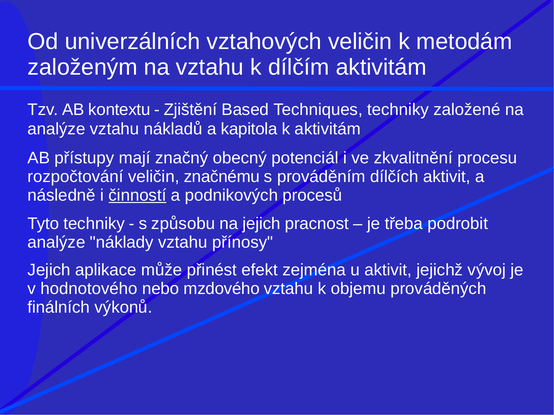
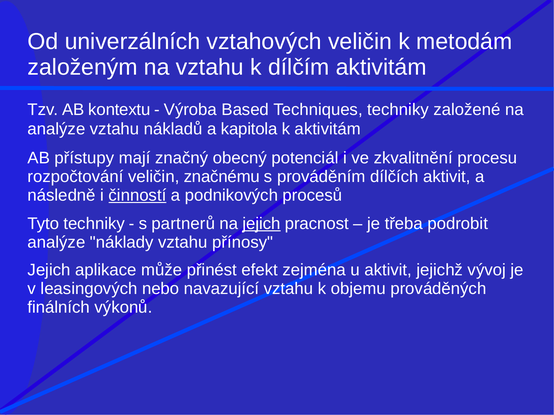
Zjištění: Zjištění -> Výroba (190, 110)
způsobu: způsobu -> partnerů (183, 224)
jejich underline: none -> present (262, 224)
hodnotového: hodnotového -> leasingových (89, 289)
mzdového: mzdového -> navazující (222, 289)
